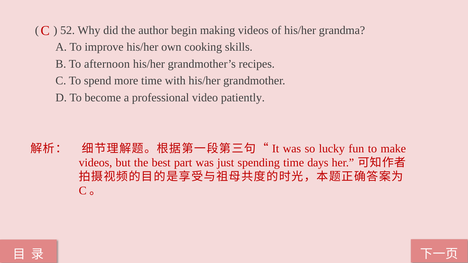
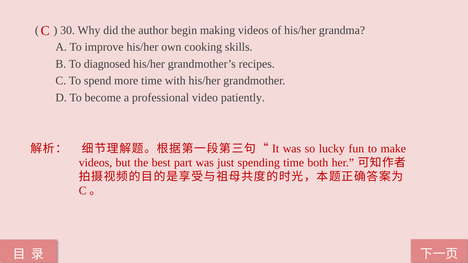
52: 52 -> 30 (68, 30)
afternoon: afternoon -> diagnosed (107, 64)
days: days -> both (318, 163)
